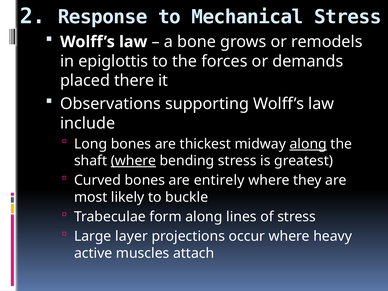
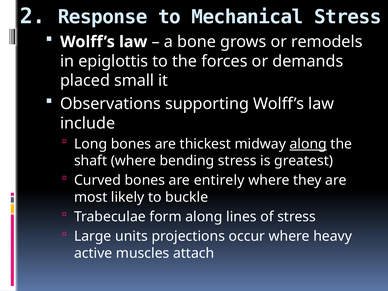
there: there -> small (134, 81)
where underline: present -> none (133, 161)
layer: layer -> units (131, 236)
